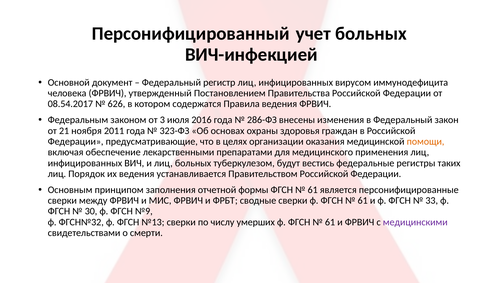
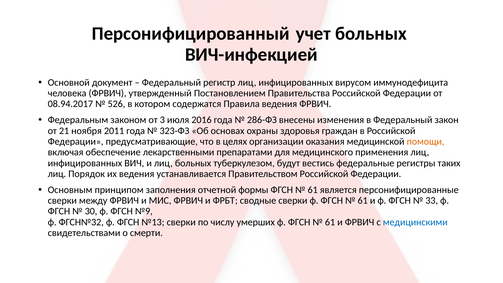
08.54.2017: 08.54.2017 -> 08.94.2017 (70, 104)
626: 626 -> 526 (116, 104)
медицинскими colour: purple -> blue (415, 222)
